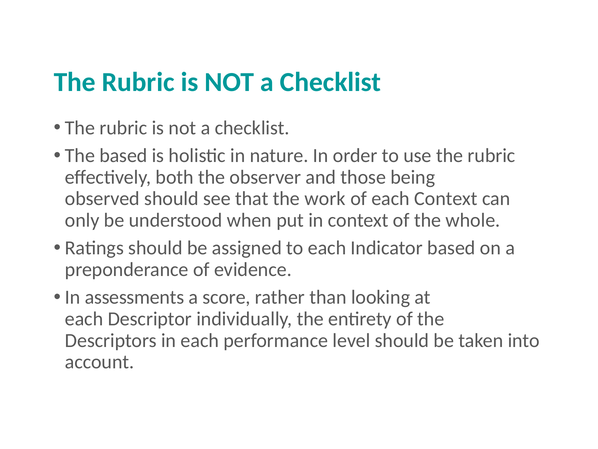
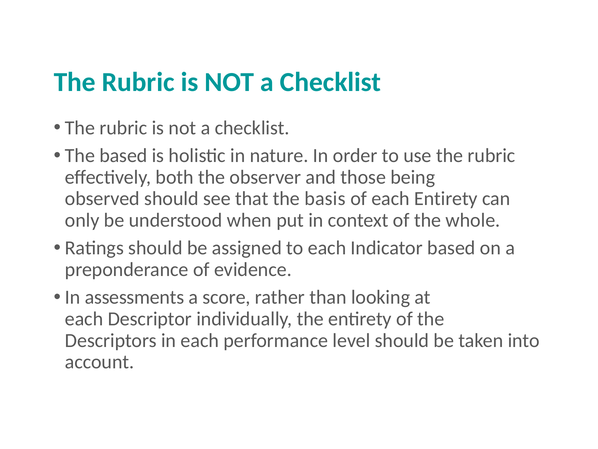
work: work -> basis (325, 199)
each Context: Context -> Entirety (446, 199)
